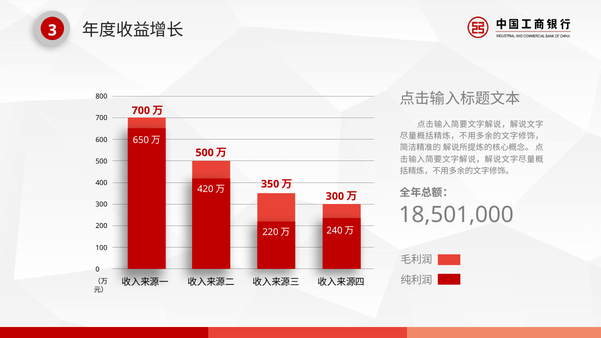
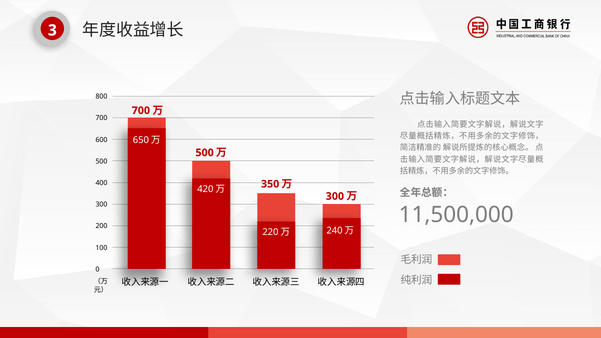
18,501,000: 18,501,000 -> 11,500,000 (456, 215)
